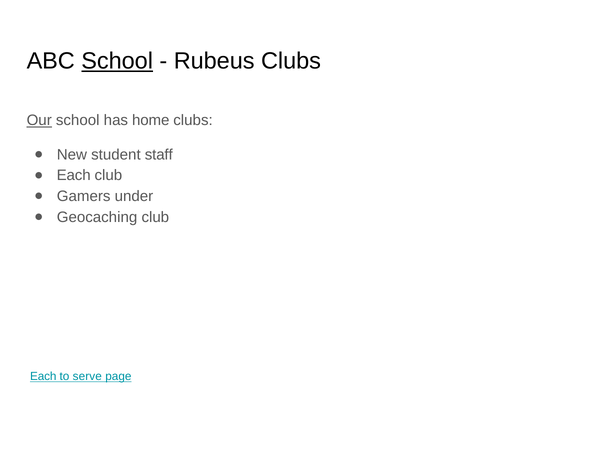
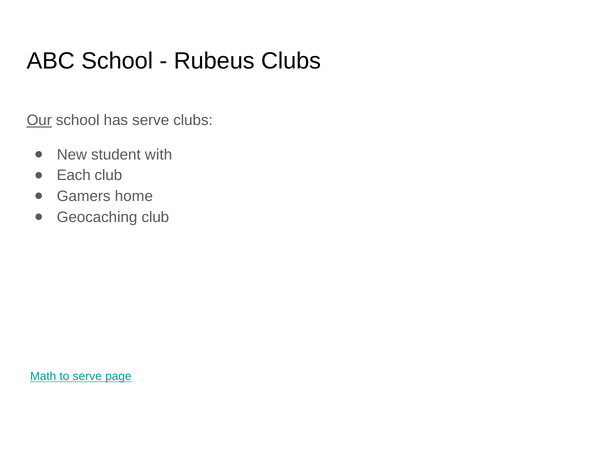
School underline: present -> none (117, 61)
has home: home -> serve (151, 120)
staff: staff -> with (159, 155)
under: under -> home (134, 196)
Each: Each -> Math (43, 377)
